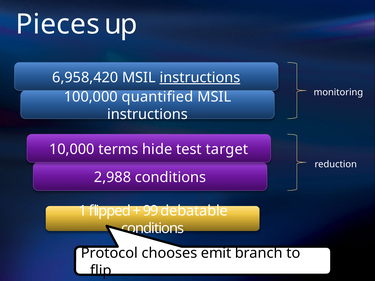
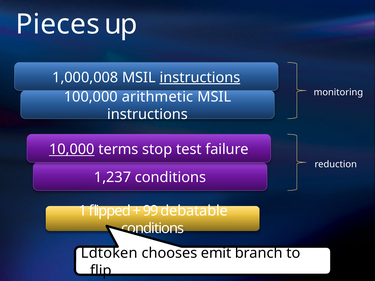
6,958,420: 6,958,420 -> 1,000,008 (85, 78)
quantified: quantified -> arithmetic (157, 97)
10,000 underline: none -> present (72, 149)
hide: hide -> stop (157, 149)
target: target -> failure (227, 149)
2,988: 2,988 -> 1,237 (113, 178)
Protocol: Protocol -> Ldtoken (109, 253)
